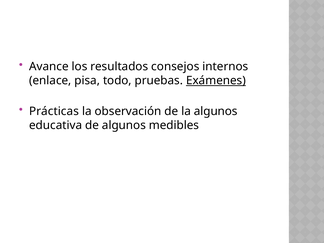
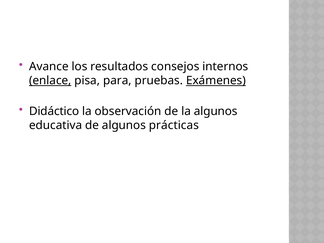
enlace underline: none -> present (50, 80)
todo: todo -> para (117, 80)
Prácticas: Prácticas -> Didáctico (54, 111)
medibles: medibles -> prácticas (174, 125)
